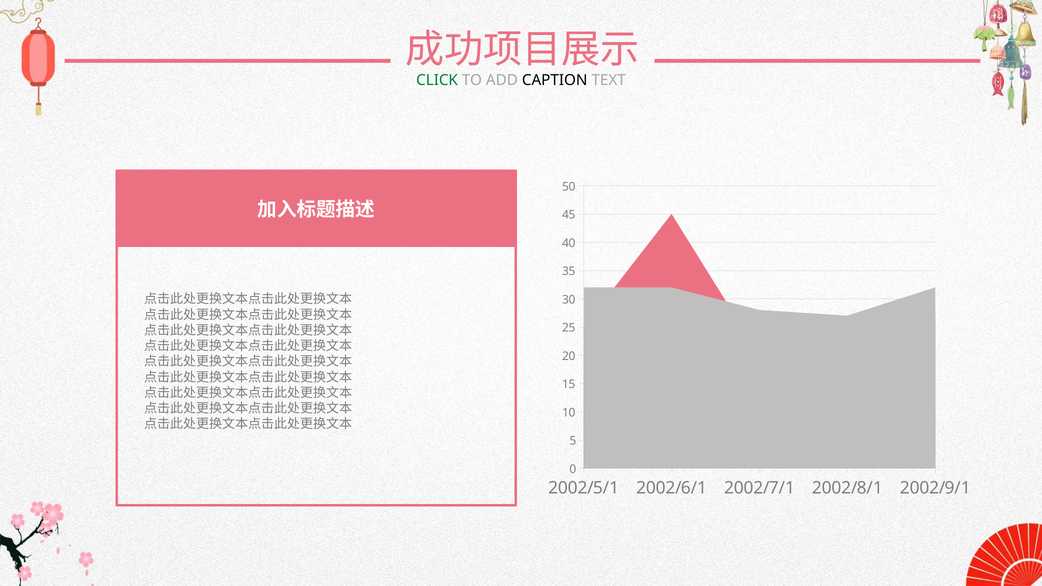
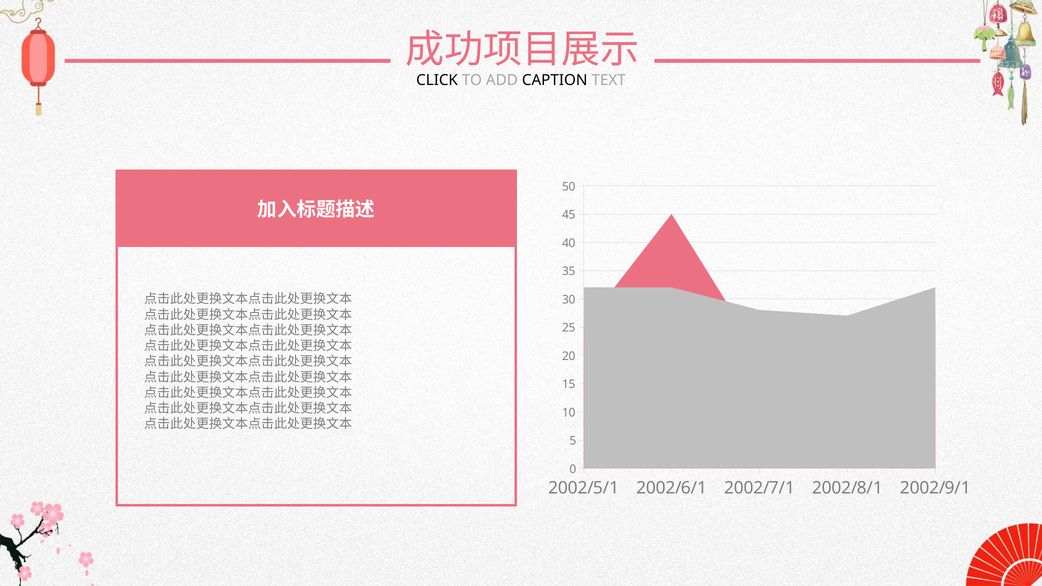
CLICK colour: green -> black (437, 80)
